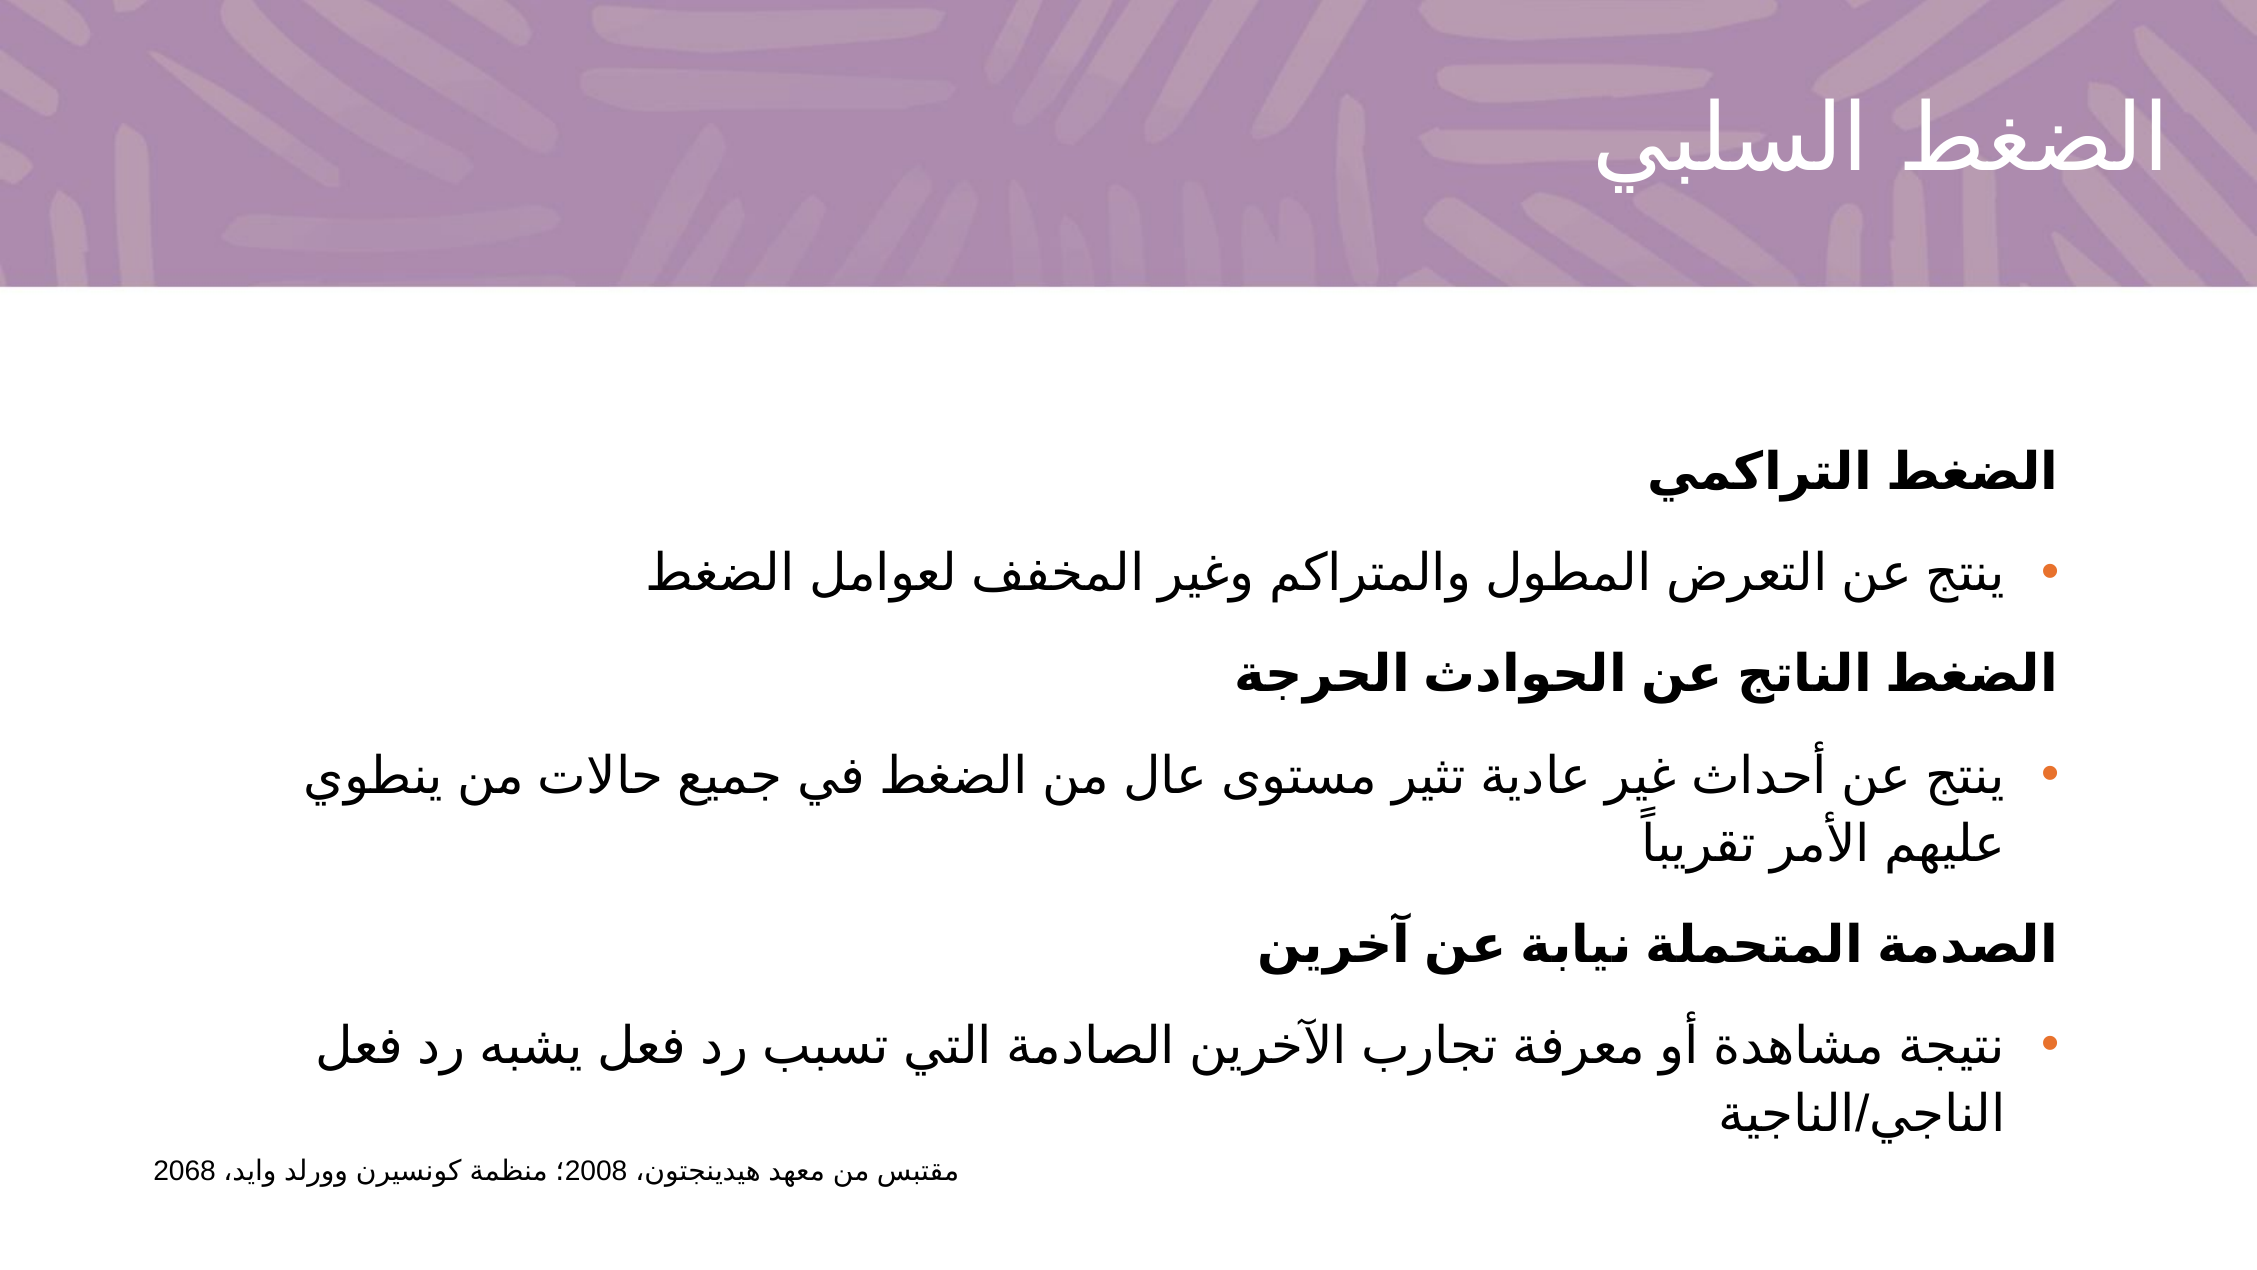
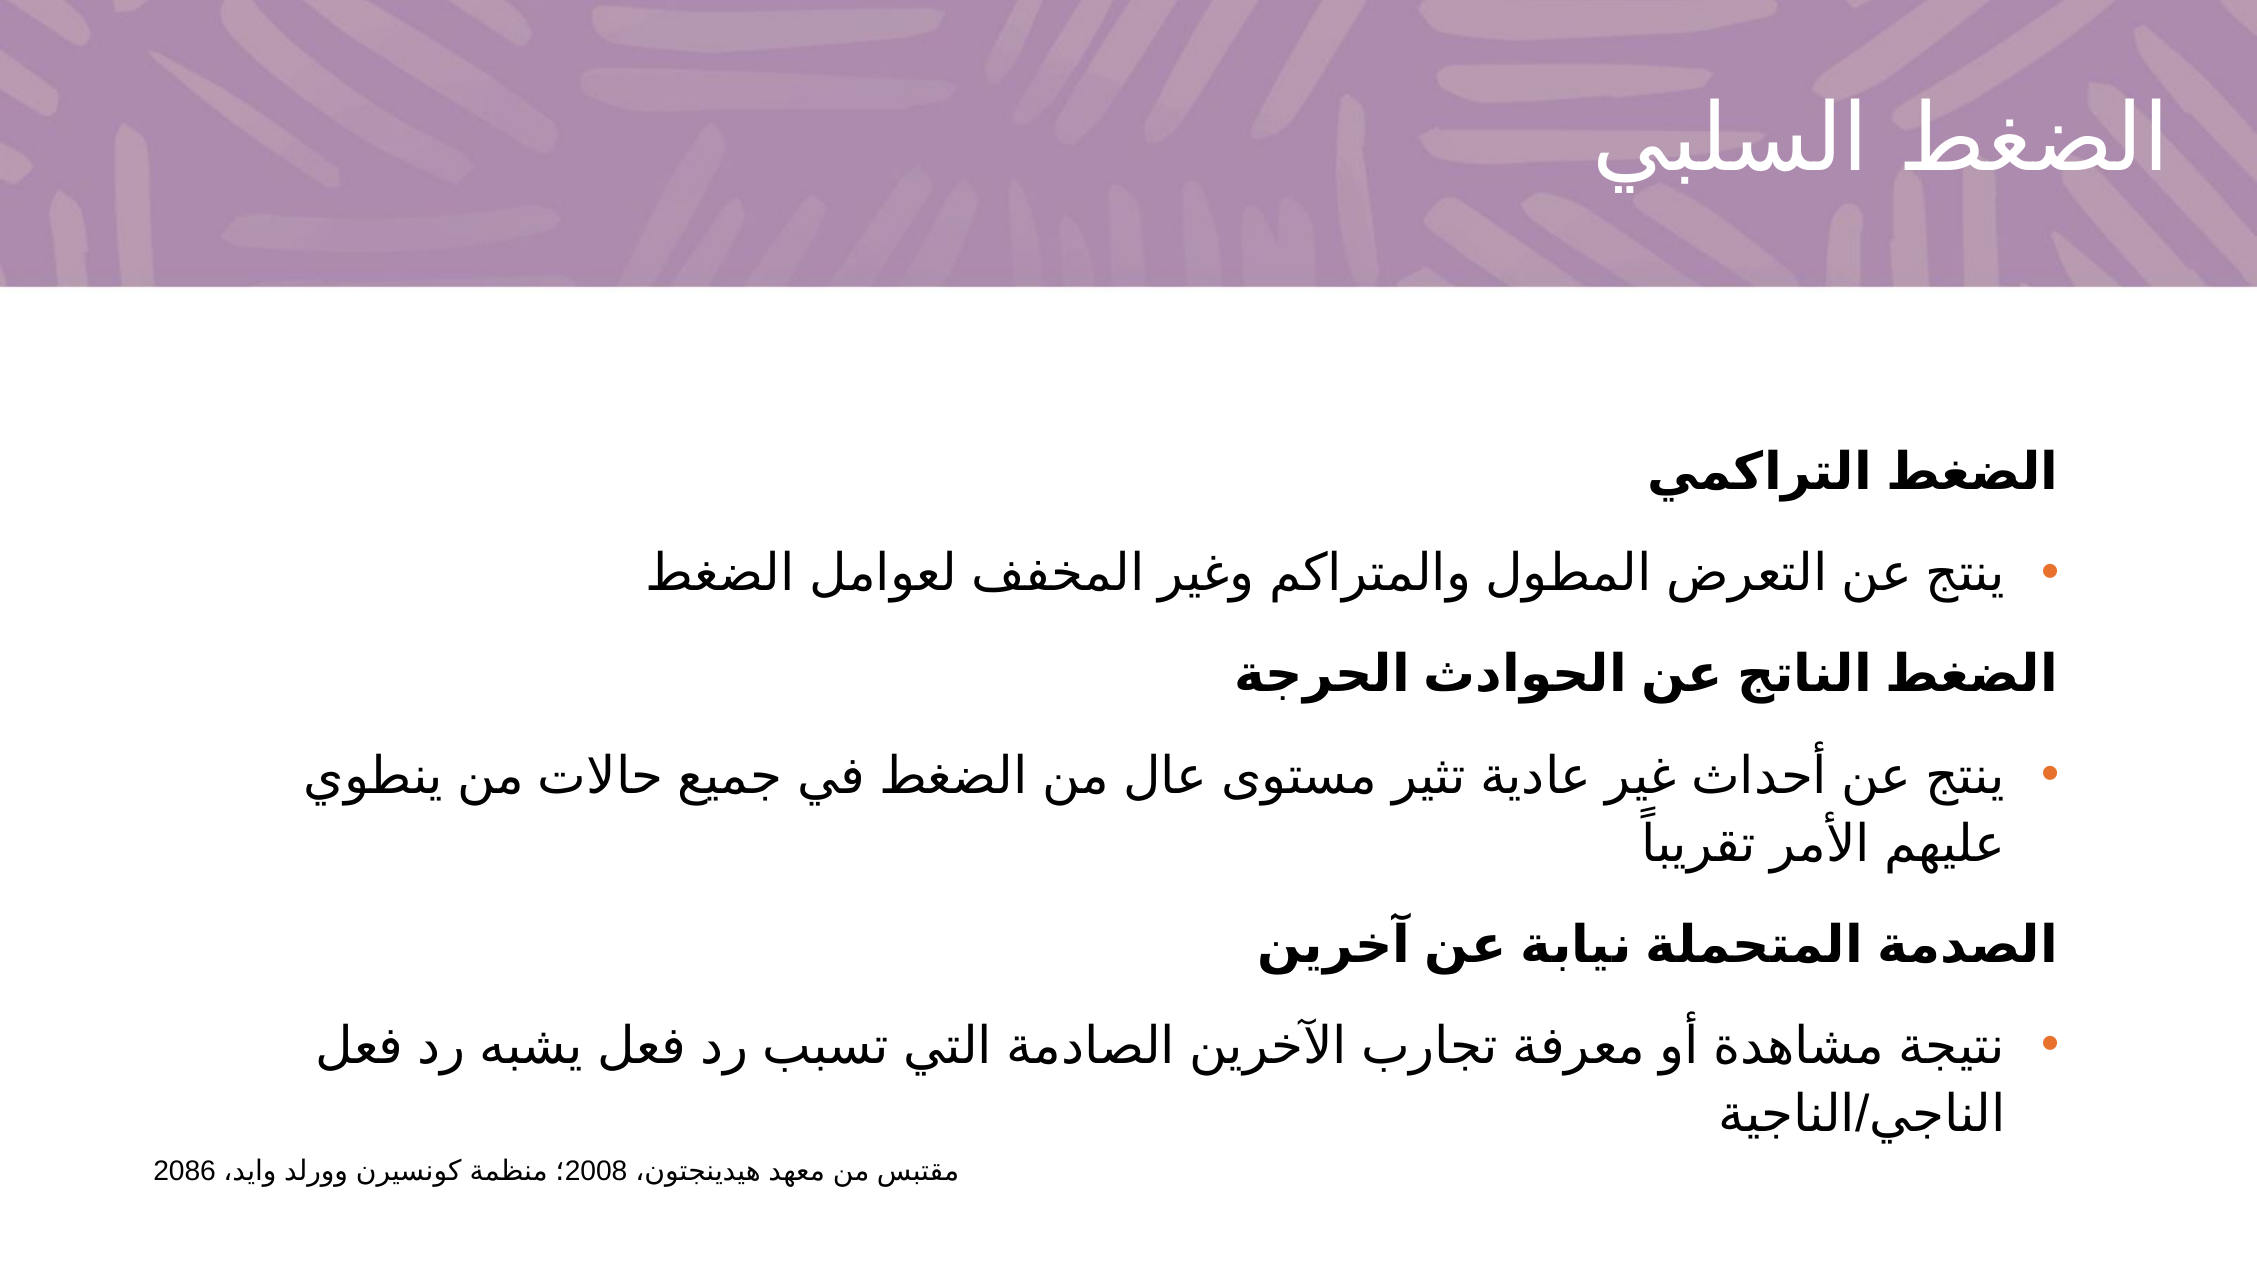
2068: 2068 -> 2086 (185, 1171)
